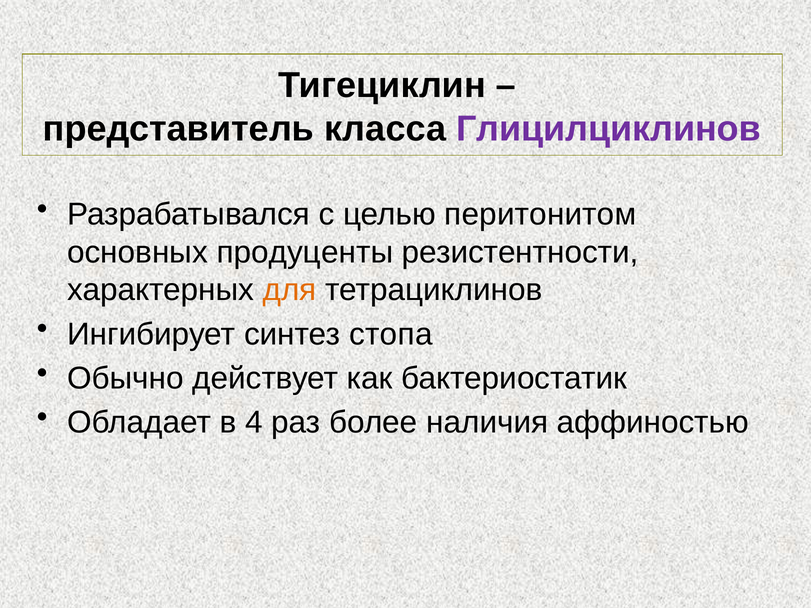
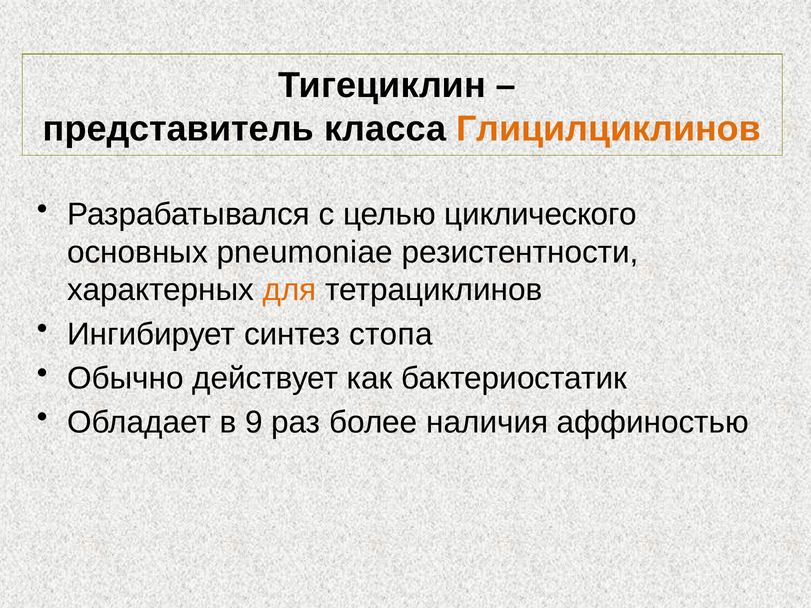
Глицилциклинов colour: purple -> orange (608, 129)
перитонитом: перитонитом -> циклического (541, 214)
продуценты: продуценты -> pneumoniae (305, 252)
4: 4 -> 9 (254, 423)
